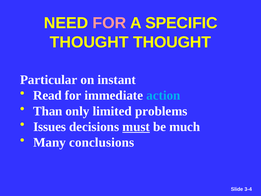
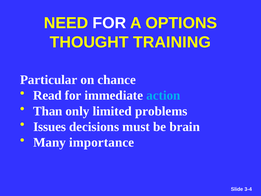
FOR colour: pink -> white (109, 23)
SPECIFIC: SPECIFIC -> OPTIONS (181, 23)
THOUGHT THOUGHT: THOUGHT -> TRAINING (172, 42)
instant: instant -> chance (117, 80)
must underline: present -> none (136, 127)
much: much -> brain (185, 127)
conclusions: conclusions -> importance (102, 142)
